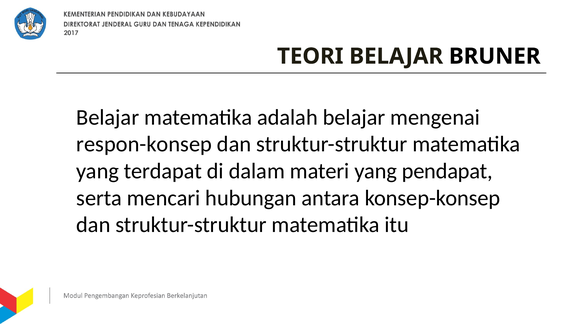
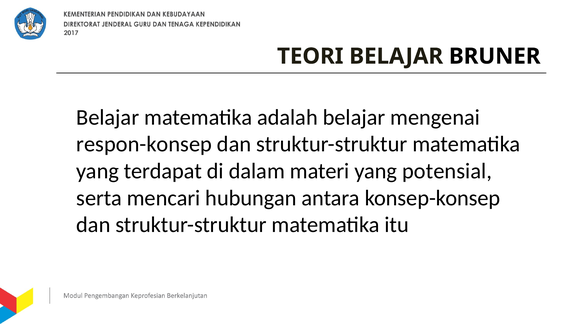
pendapat: pendapat -> potensial (447, 171)
